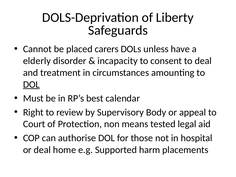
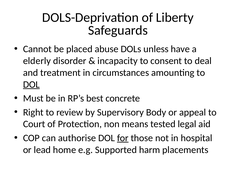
carers: carers -> abuse (107, 49)
calendar: calendar -> concrete (123, 98)
for underline: none -> present (123, 138)
or deal: deal -> lead (42, 150)
